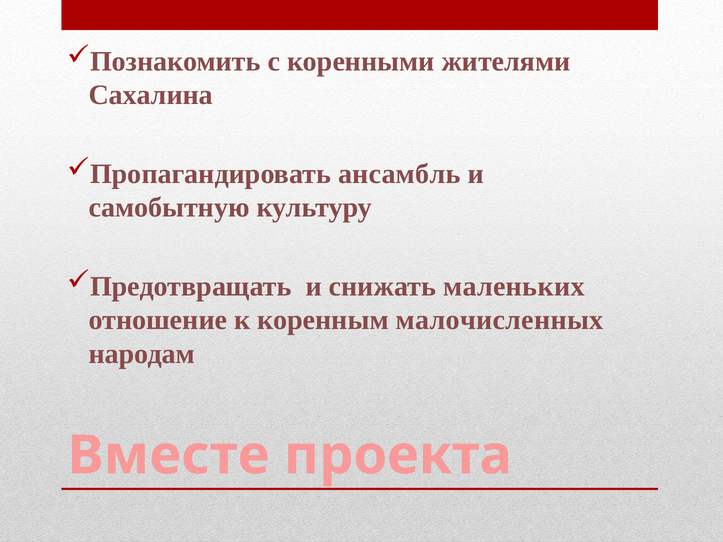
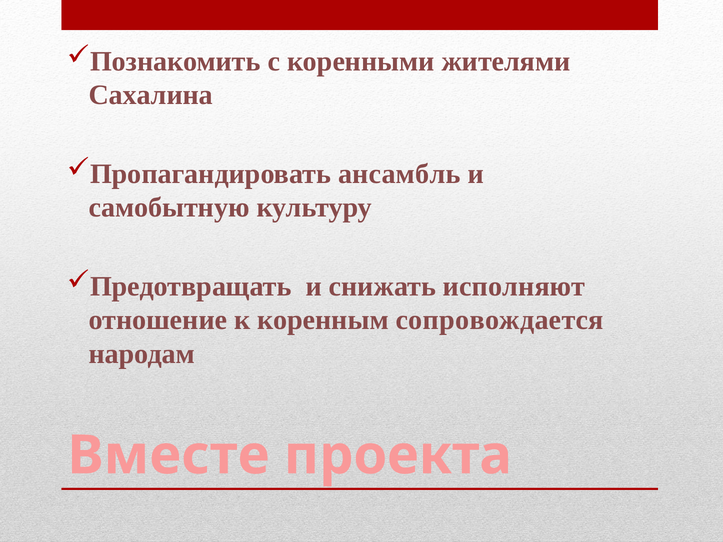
маленьких: маленьких -> исполняют (514, 287)
малочисленных: малочисленных -> сопровождается (500, 320)
